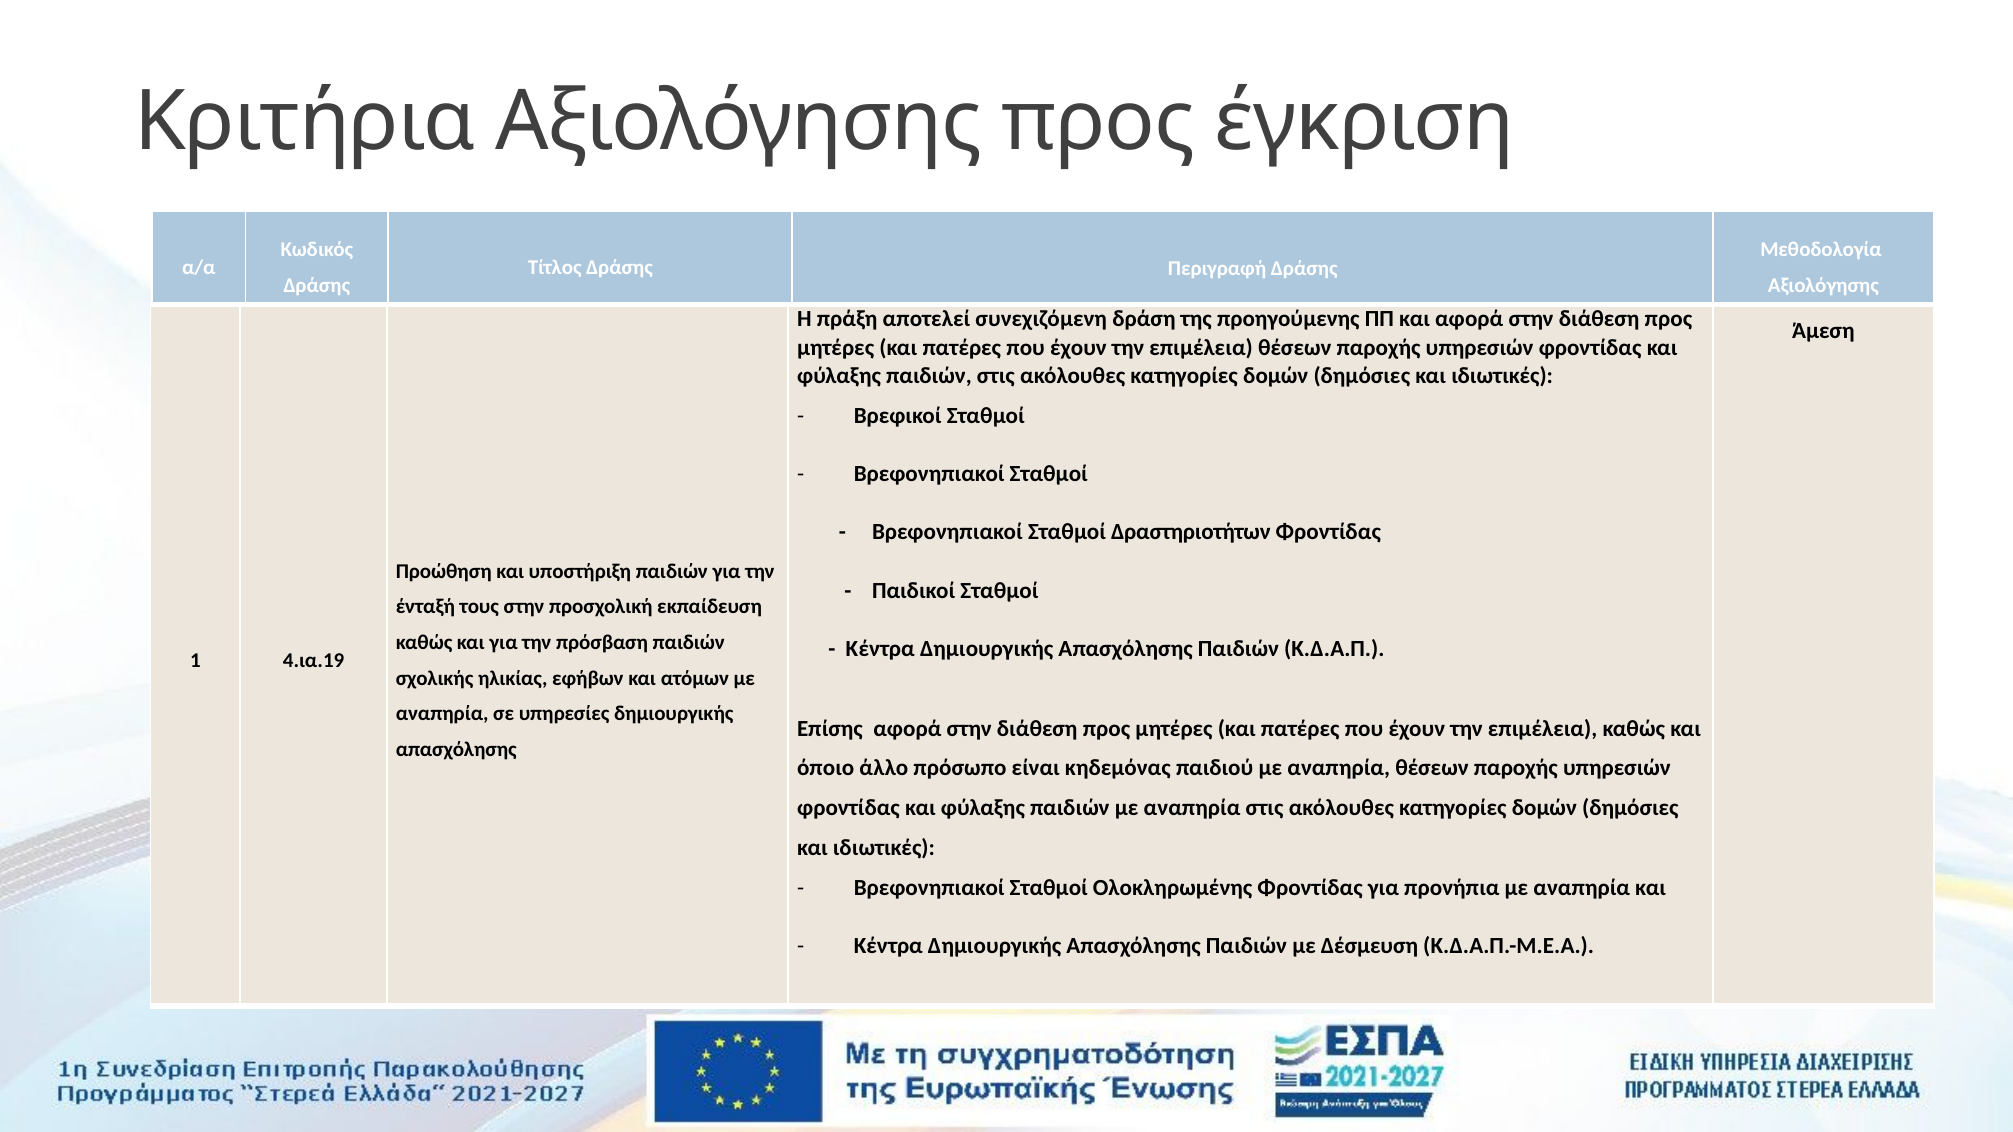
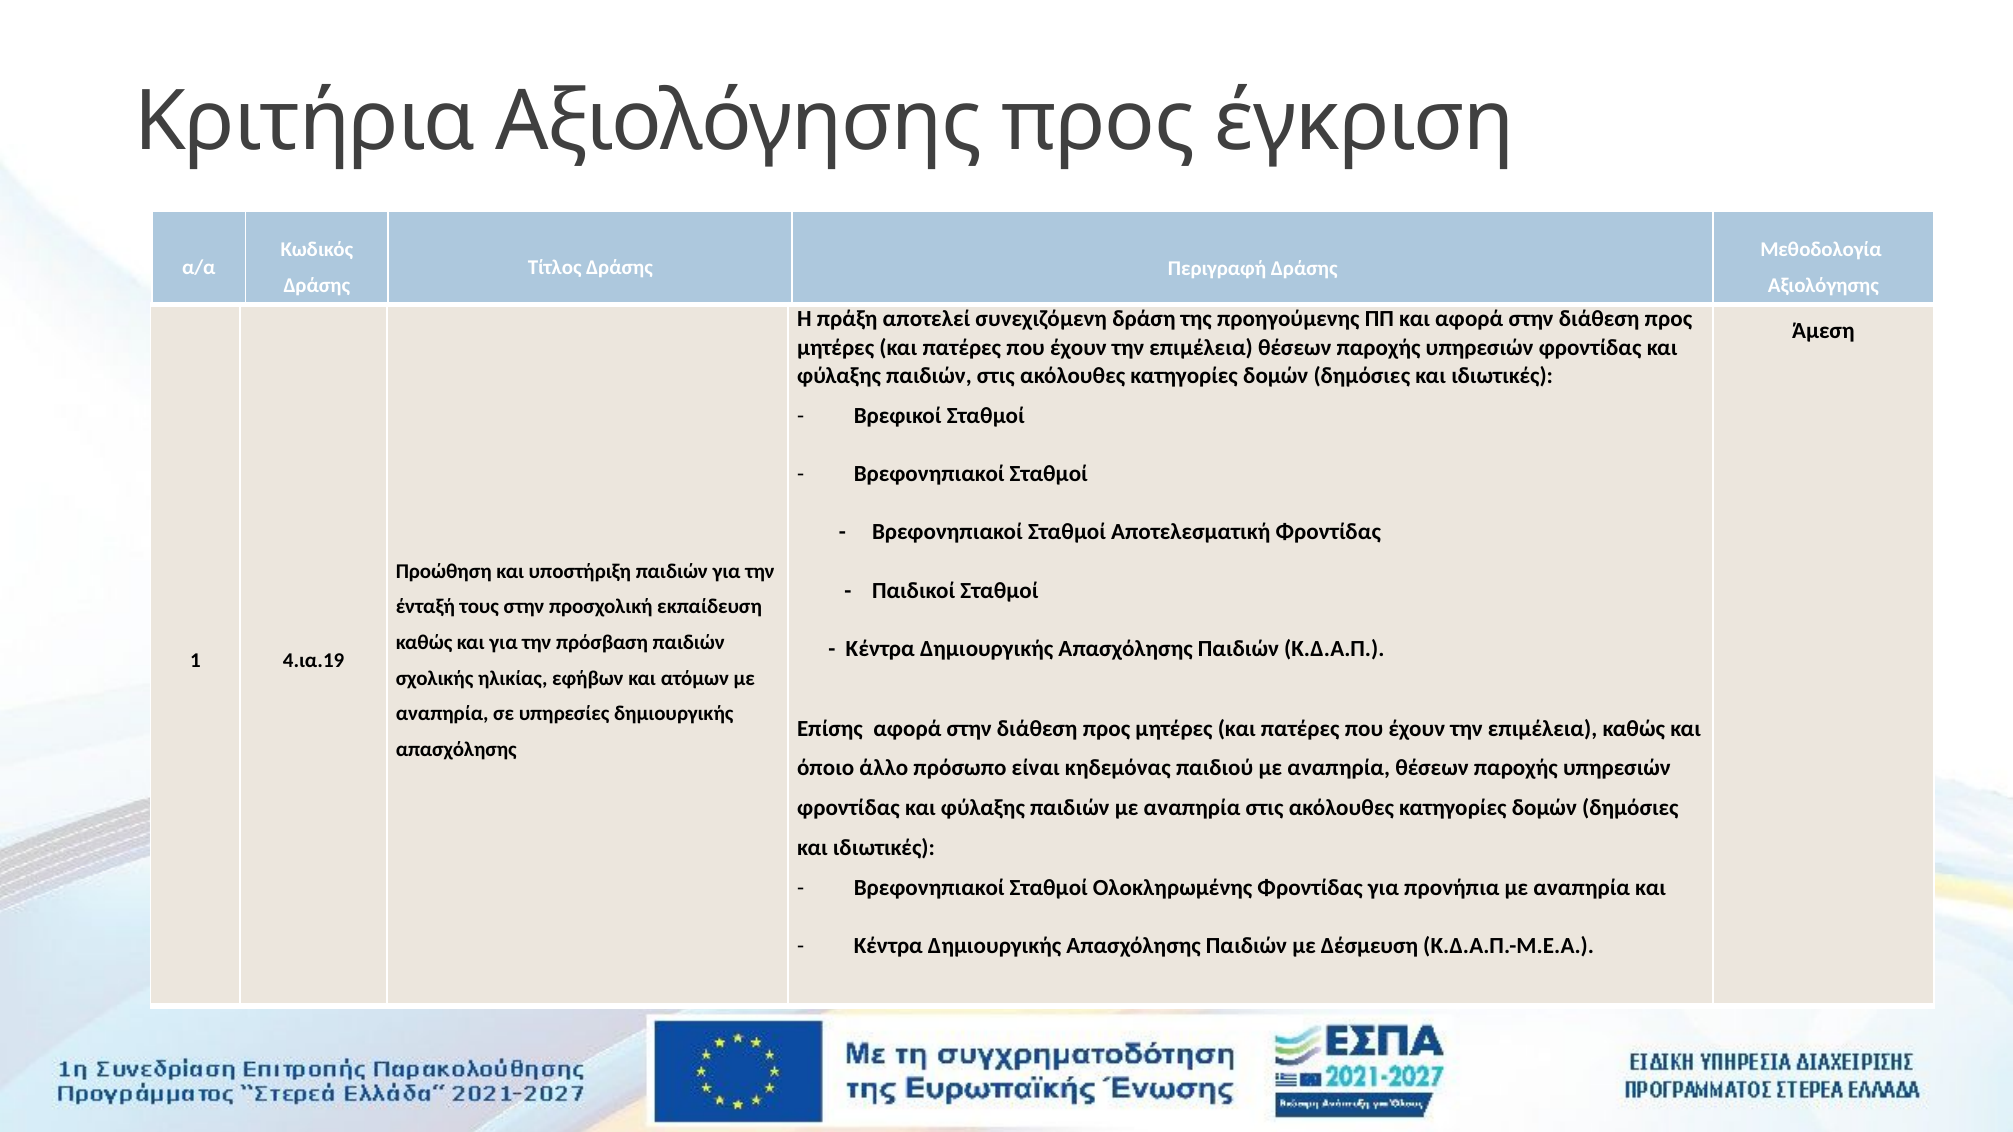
Δραστηριοτήτων: Δραστηριοτήτων -> Αποτελεσματική (1191, 532)
